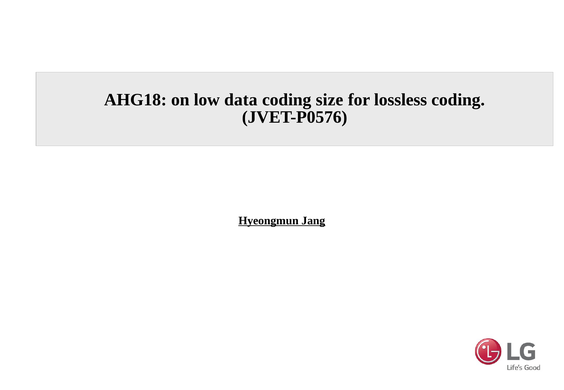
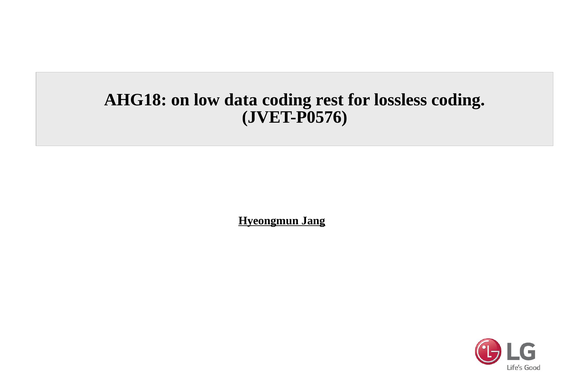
size: size -> rest (330, 100)
